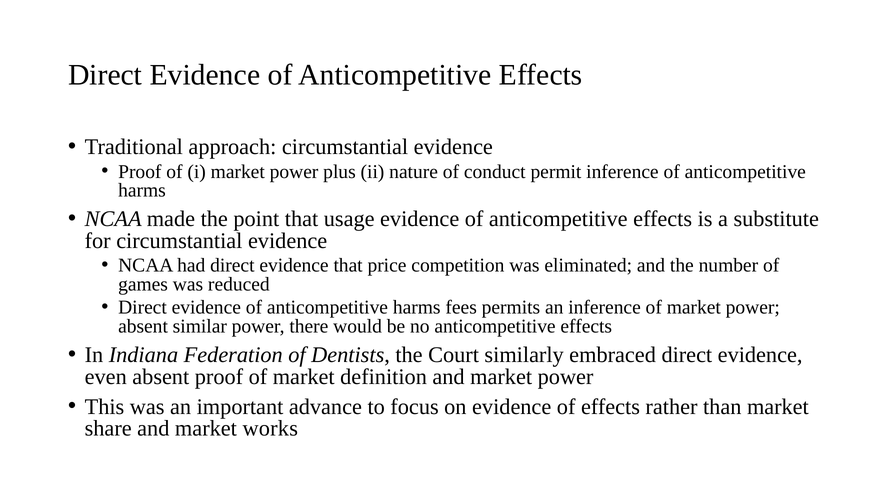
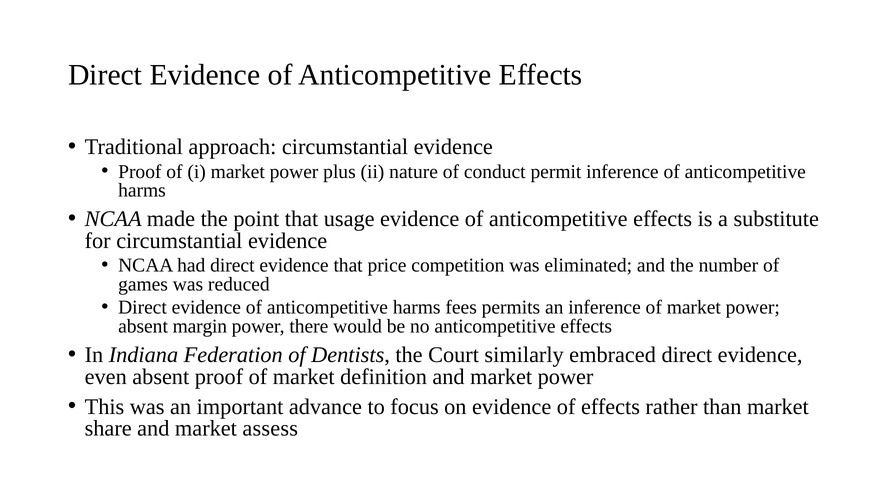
similar: similar -> margin (200, 326)
works: works -> assess (270, 428)
